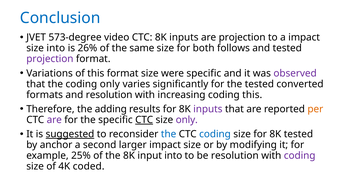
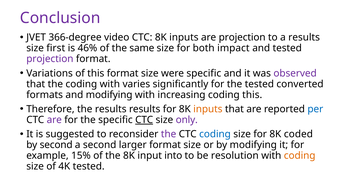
Conclusion colour: blue -> purple (60, 18)
573-degree: 573-degree -> 366-degree (75, 37)
a impact: impact -> results (304, 37)
size into: into -> first (56, 48)
26%: 26% -> 46% (87, 48)
follows: follows -> impact (233, 48)
coding only: only -> with (110, 84)
and resolution: resolution -> modifying (109, 94)
the adding: adding -> results (111, 109)
inputs colour: purple -> orange (208, 109)
per colour: orange -> blue (315, 109)
suggested underline: present -> none (70, 134)
the colour: blue -> purple (169, 134)
8K tested: tested -> coded (298, 134)
by anchor: anchor -> second (56, 144)
larger impact: impact -> format (165, 144)
25%: 25% -> 15% (81, 155)
coding colour: purple -> orange (300, 155)
4K coded: coded -> tested (89, 166)
